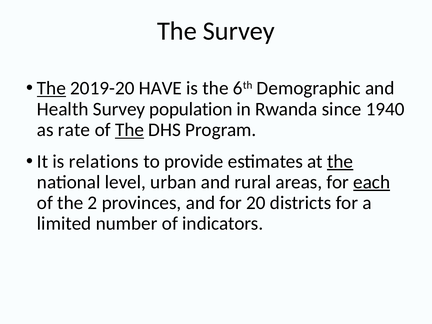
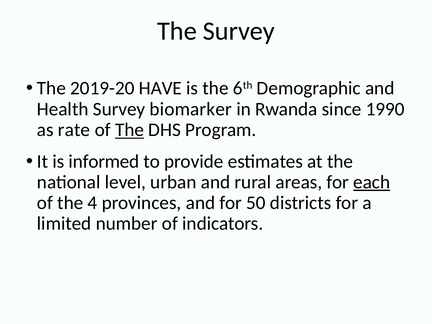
The underline: present -> none (51, 88)
population: population -> biomarker (191, 109)
1940: 1940 -> 1990 (385, 109)
relations: relations -> informed (104, 161)
the underline: present -> none (340, 161)
2: 2 -> 4 (92, 203)
20: 20 -> 50 (256, 203)
